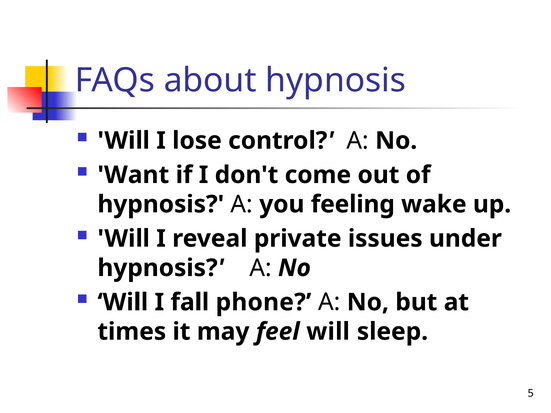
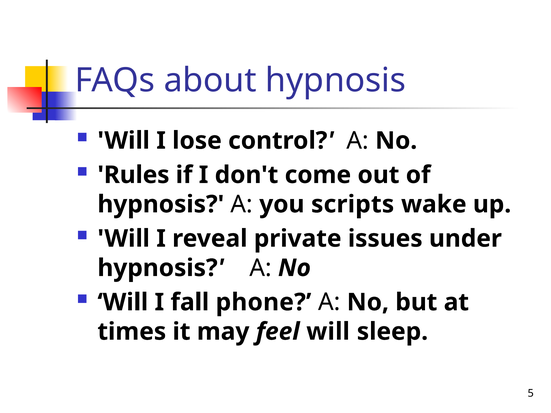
Want: Want -> Rules (133, 175)
feeling: feeling -> scripts (353, 204)
